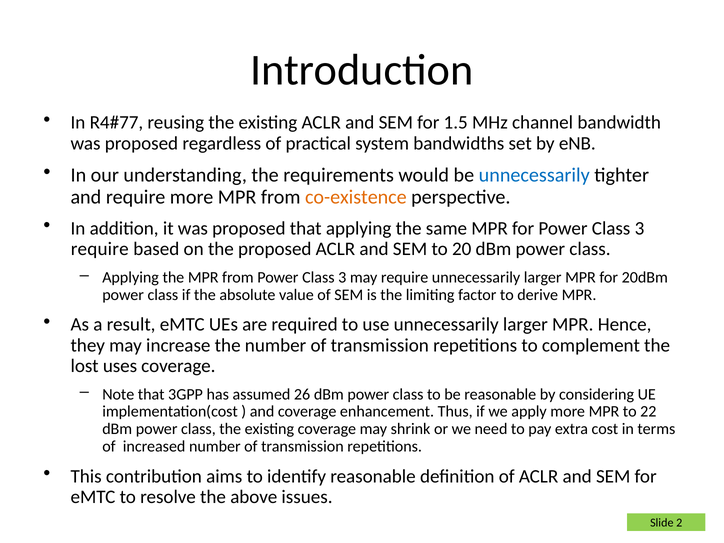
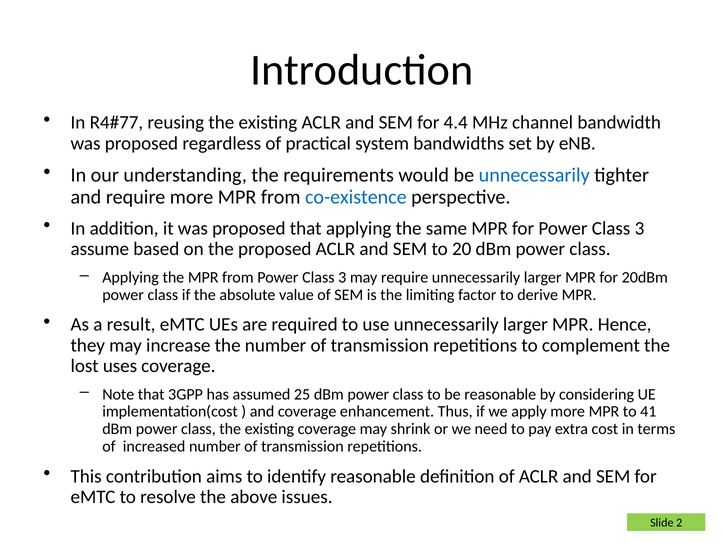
1.5: 1.5 -> 4.4 (456, 123)
co-existence colour: orange -> blue (356, 197)
require: require -> assume (100, 249)
26: 26 -> 25 (302, 394)
22: 22 -> 41 (648, 412)
